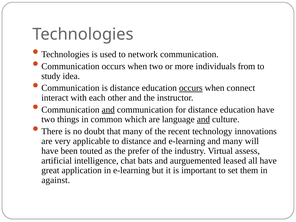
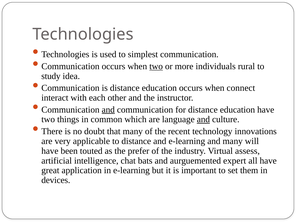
network: network -> simplest (143, 54)
two underline: none -> present (156, 66)
from: from -> rural (246, 66)
occurs underline: present -> none (191, 88)
leased: leased -> expert (235, 161)
against: against -> devices (56, 180)
